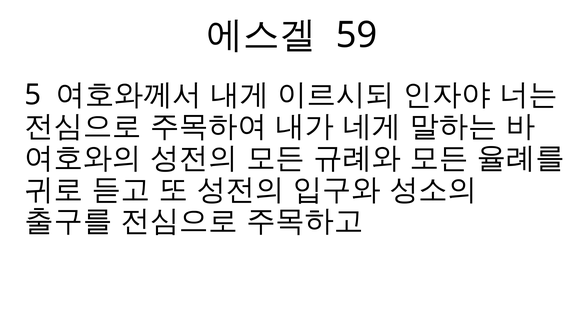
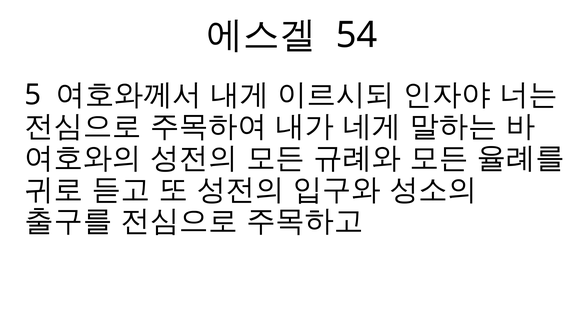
59: 59 -> 54 (357, 35)
